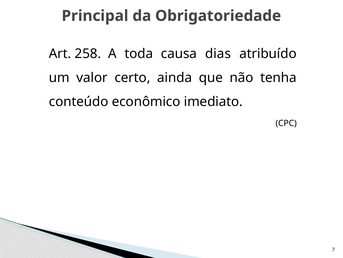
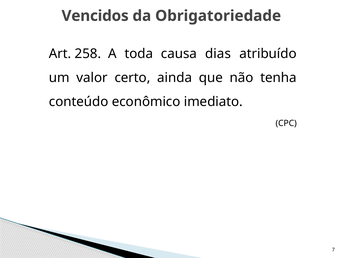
Principal: Principal -> Vencidos (95, 16)
